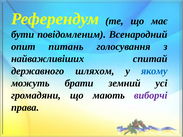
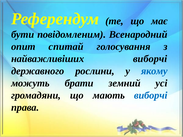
питань: питань -> спитай (66, 47)
найважливіших спитай: спитай -> виборчі (150, 59)
шляхом: шляхом -> рослини (95, 71)
виборчі colour: purple -> blue (151, 95)
